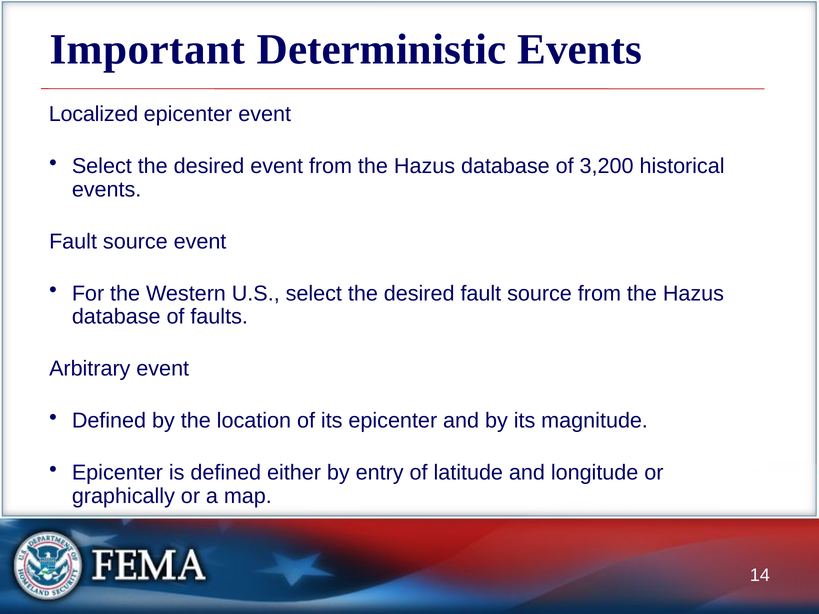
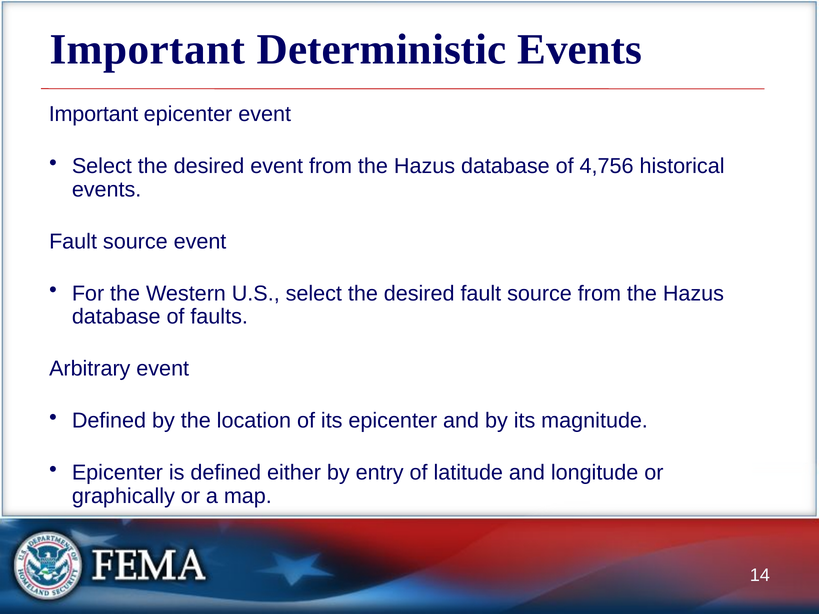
Localized: Localized -> Important (94, 114)
3,200: 3,200 -> 4,756 (607, 166)
